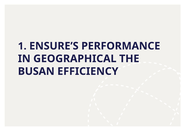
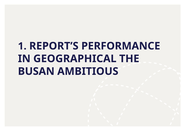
ENSURE’S: ENSURE’S -> REPORT’S (54, 46)
EFFICIENCY: EFFICIENCY -> AMBITIOUS (88, 71)
